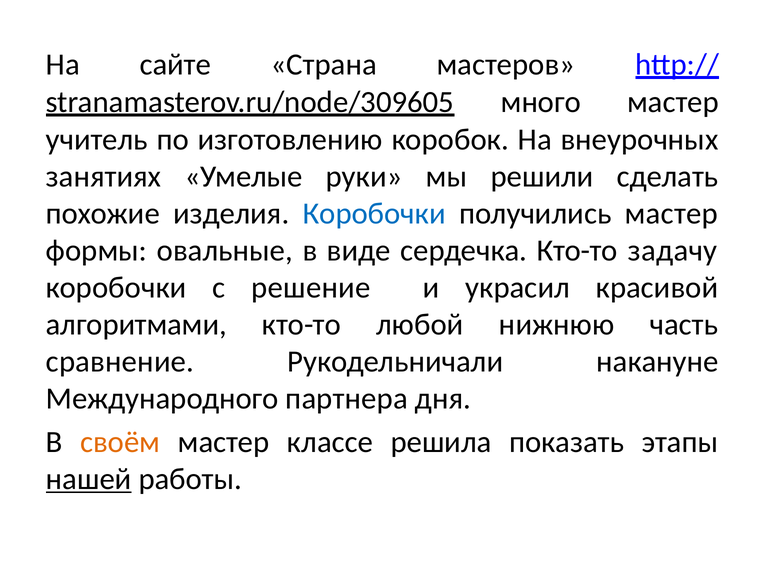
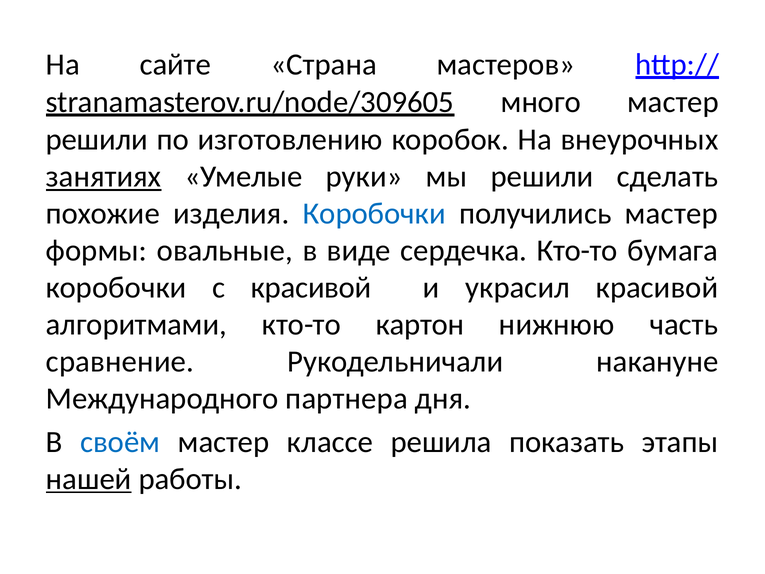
учитель: учитель -> решили (97, 140)
занятиях underline: none -> present (104, 177)
задачу: задачу -> бумага (673, 251)
с решение: решение -> красивой (311, 287)
любой: любой -> картон (420, 324)
своём colour: orange -> blue (120, 442)
